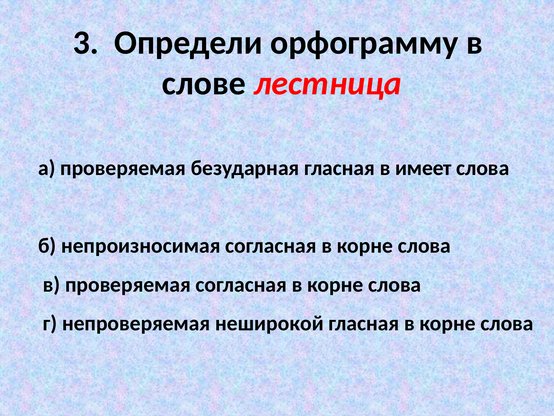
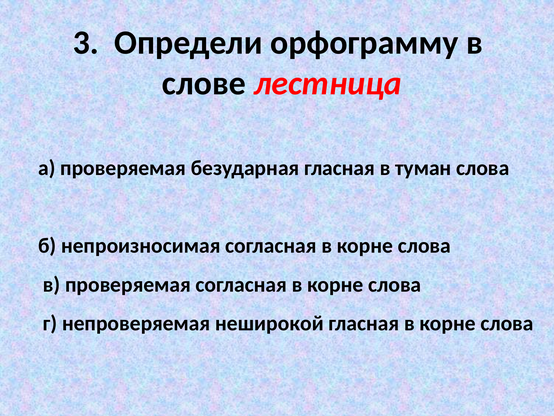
имеет: имеет -> туман (423, 168)
